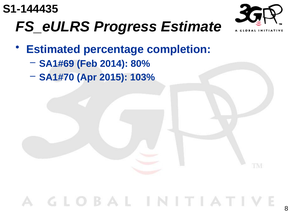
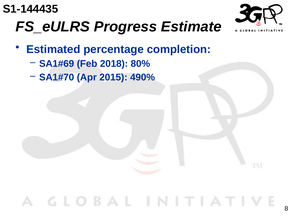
2014: 2014 -> 2018 (114, 64)
103%: 103% -> 490% (143, 77)
